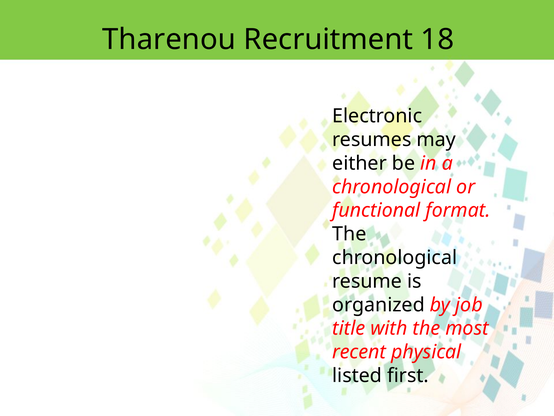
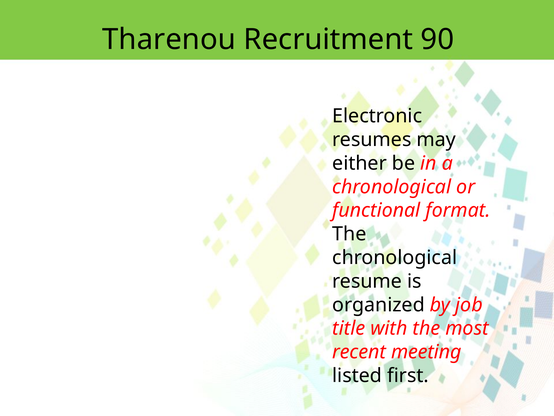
18: 18 -> 90 (437, 39)
physical: physical -> meeting (426, 352)
